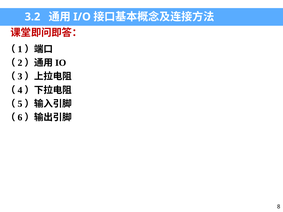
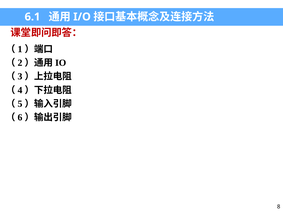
3.2: 3.2 -> 6.1 (32, 17)
